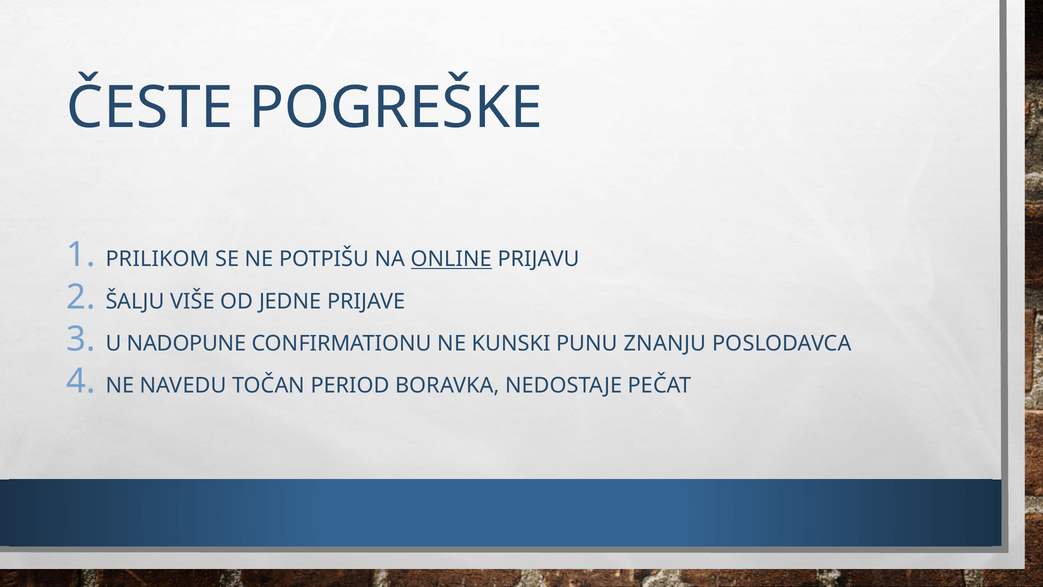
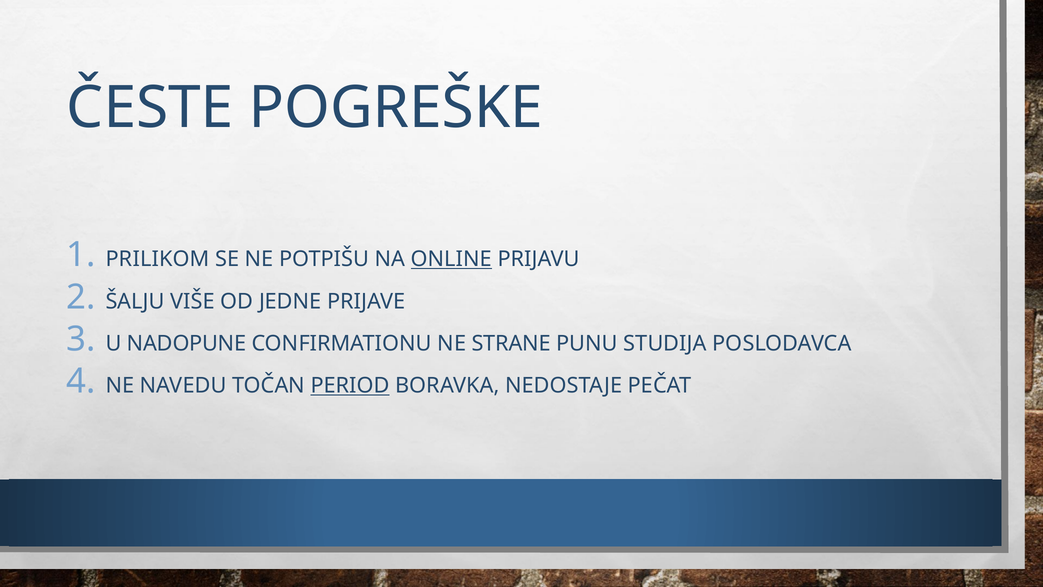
KUNSKI: KUNSKI -> STRANE (511, 343)
ZNANJU: ZNANJU -> STUDIJA (665, 343)
PERIOD underline: none -> present (350, 386)
